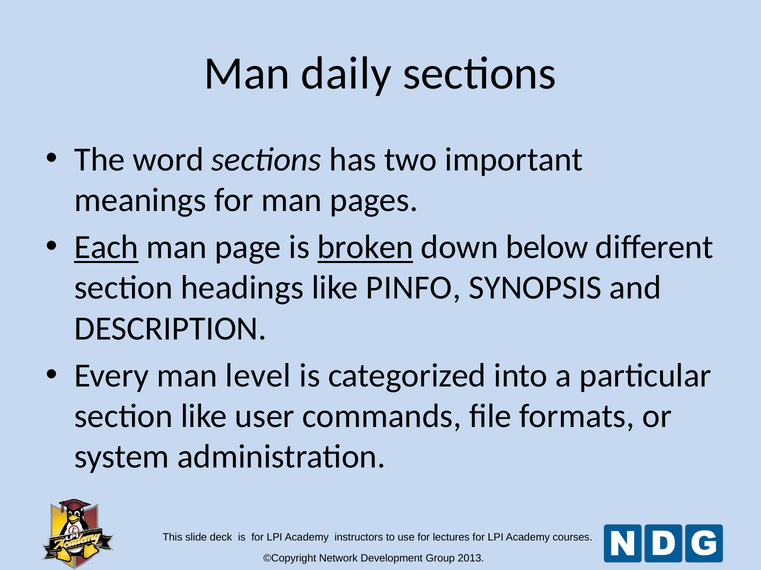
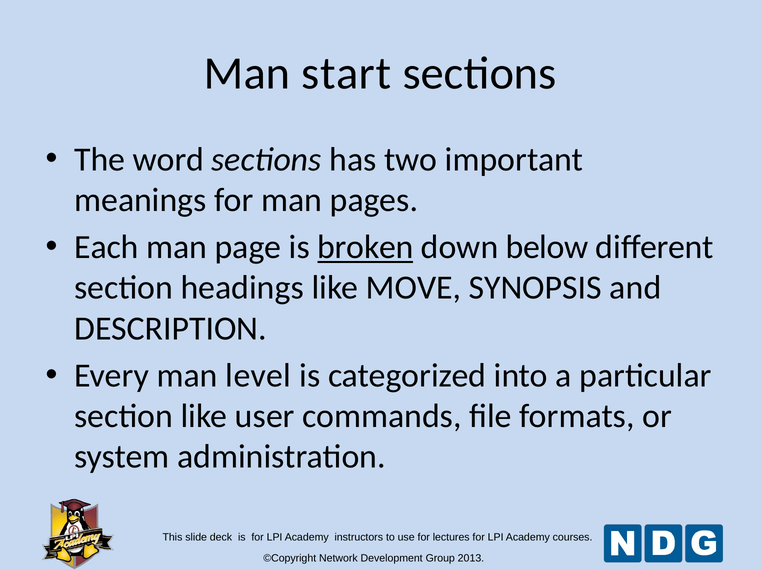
daily: daily -> start (346, 74)
Each underline: present -> none (106, 248)
PINFO: PINFO -> MOVE (414, 288)
